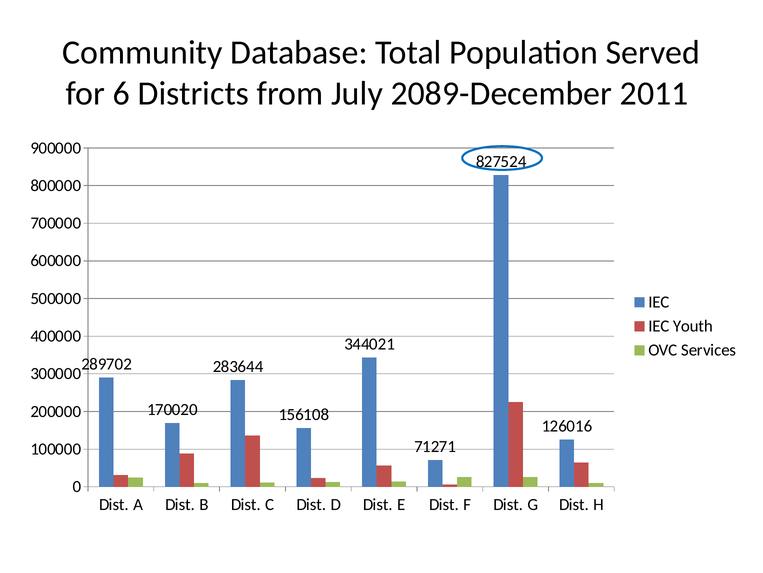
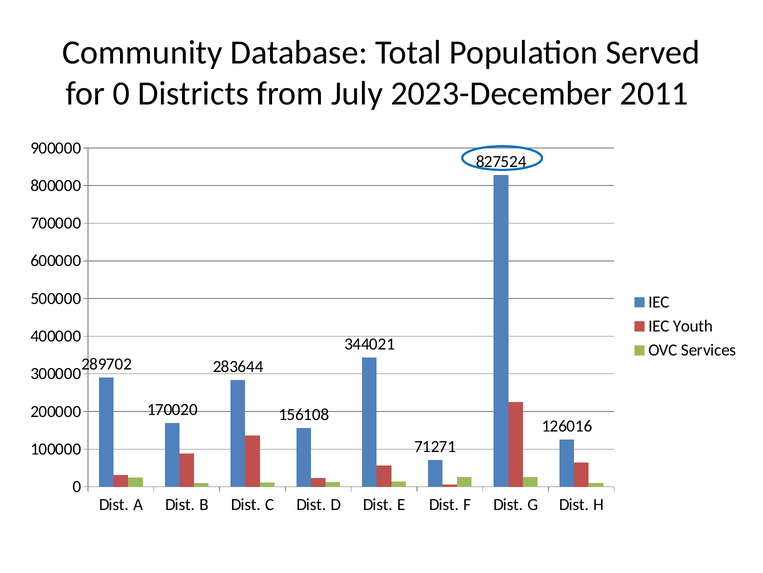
for 6: 6 -> 0 (121, 93)
2089-December: 2089-December -> 2023-December (501, 93)
